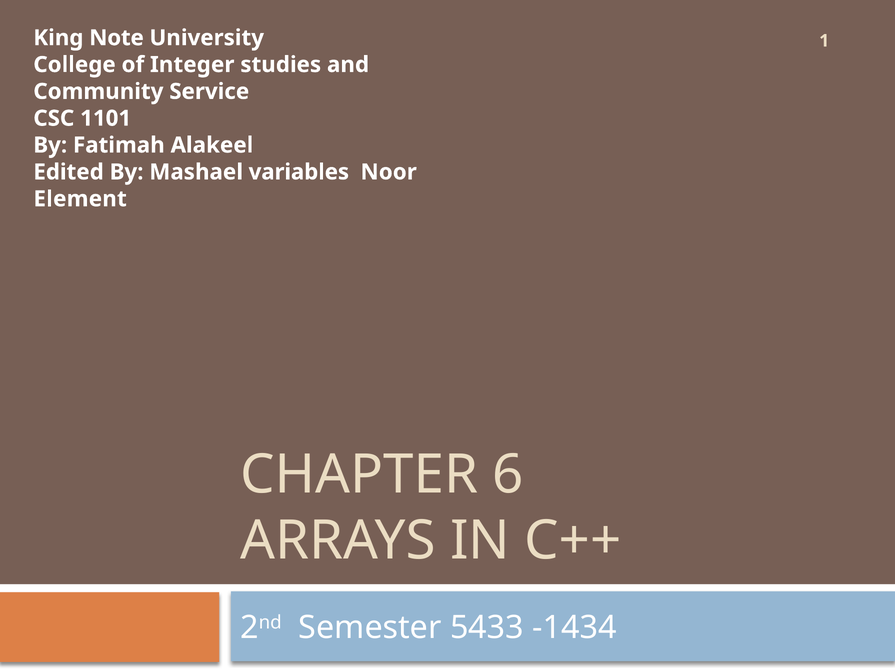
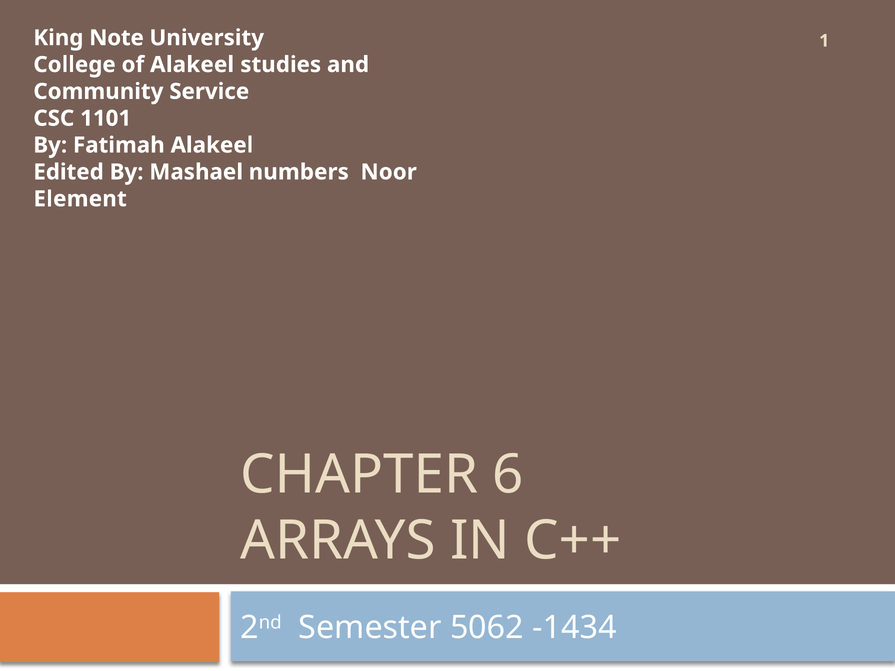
of Integer: Integer -> Alakeel (192, 65)
variables: variables -> numbers (299, 172)
5433: 5433 -> 5062 (487, 628)
